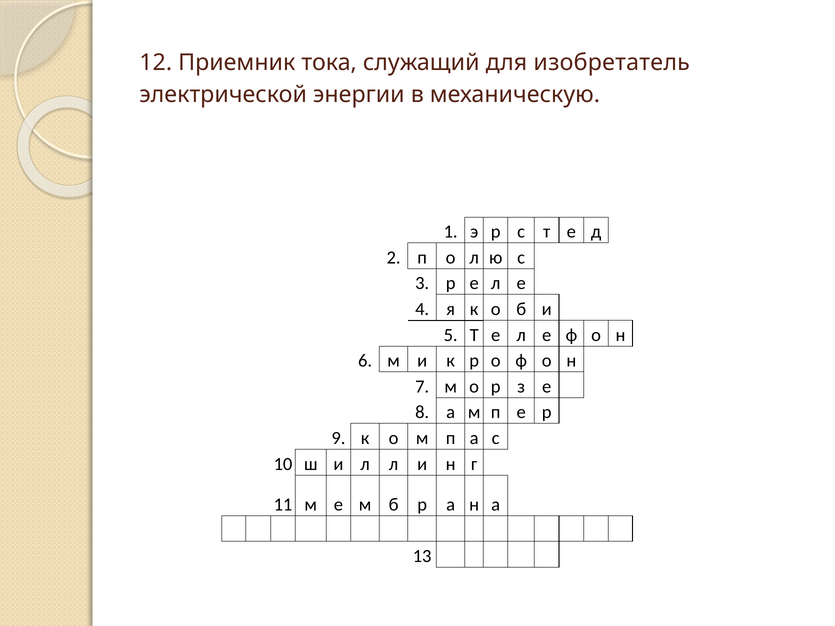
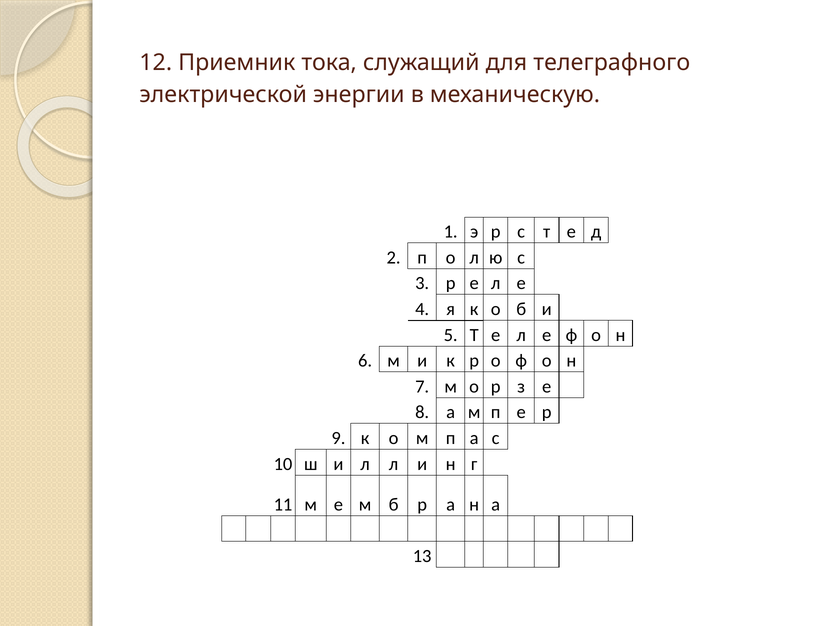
изобретатель: изобретатель -> телеграфного (612, 63)
